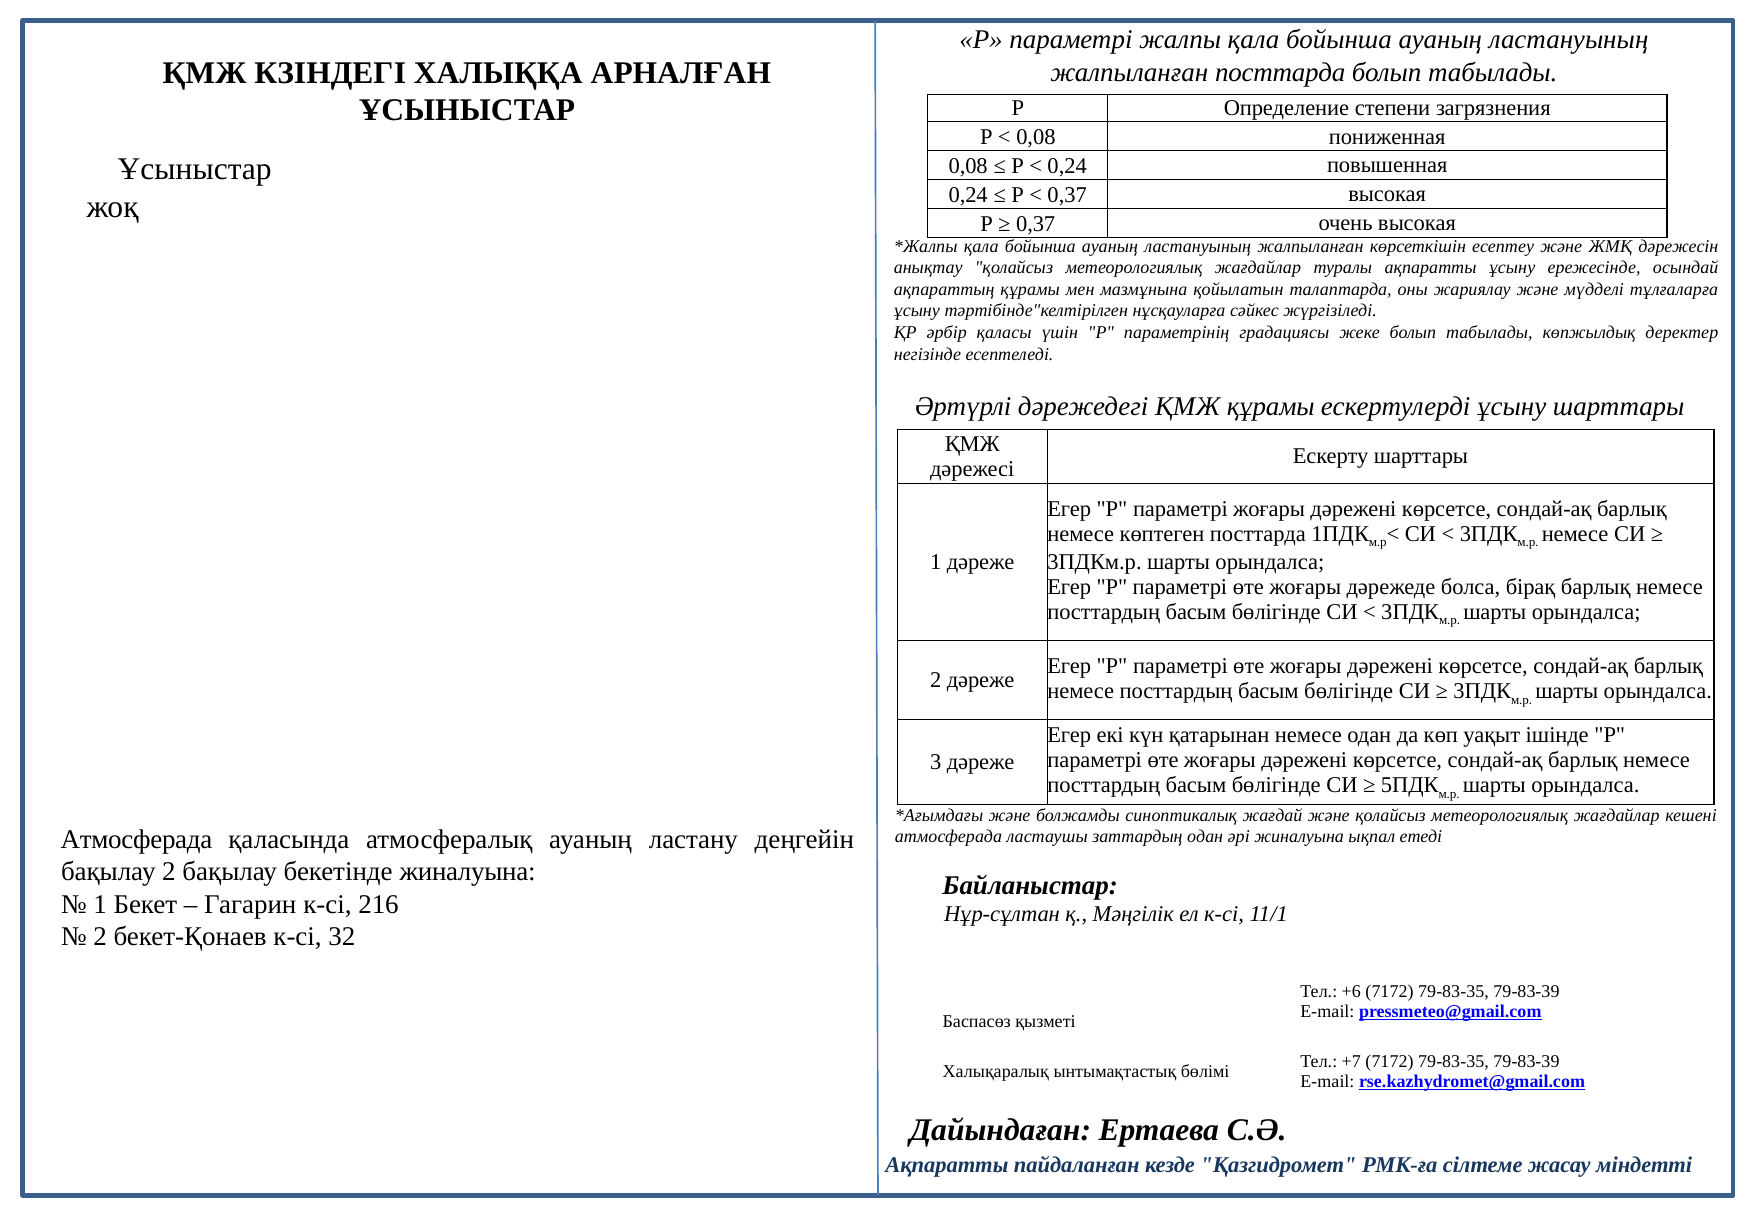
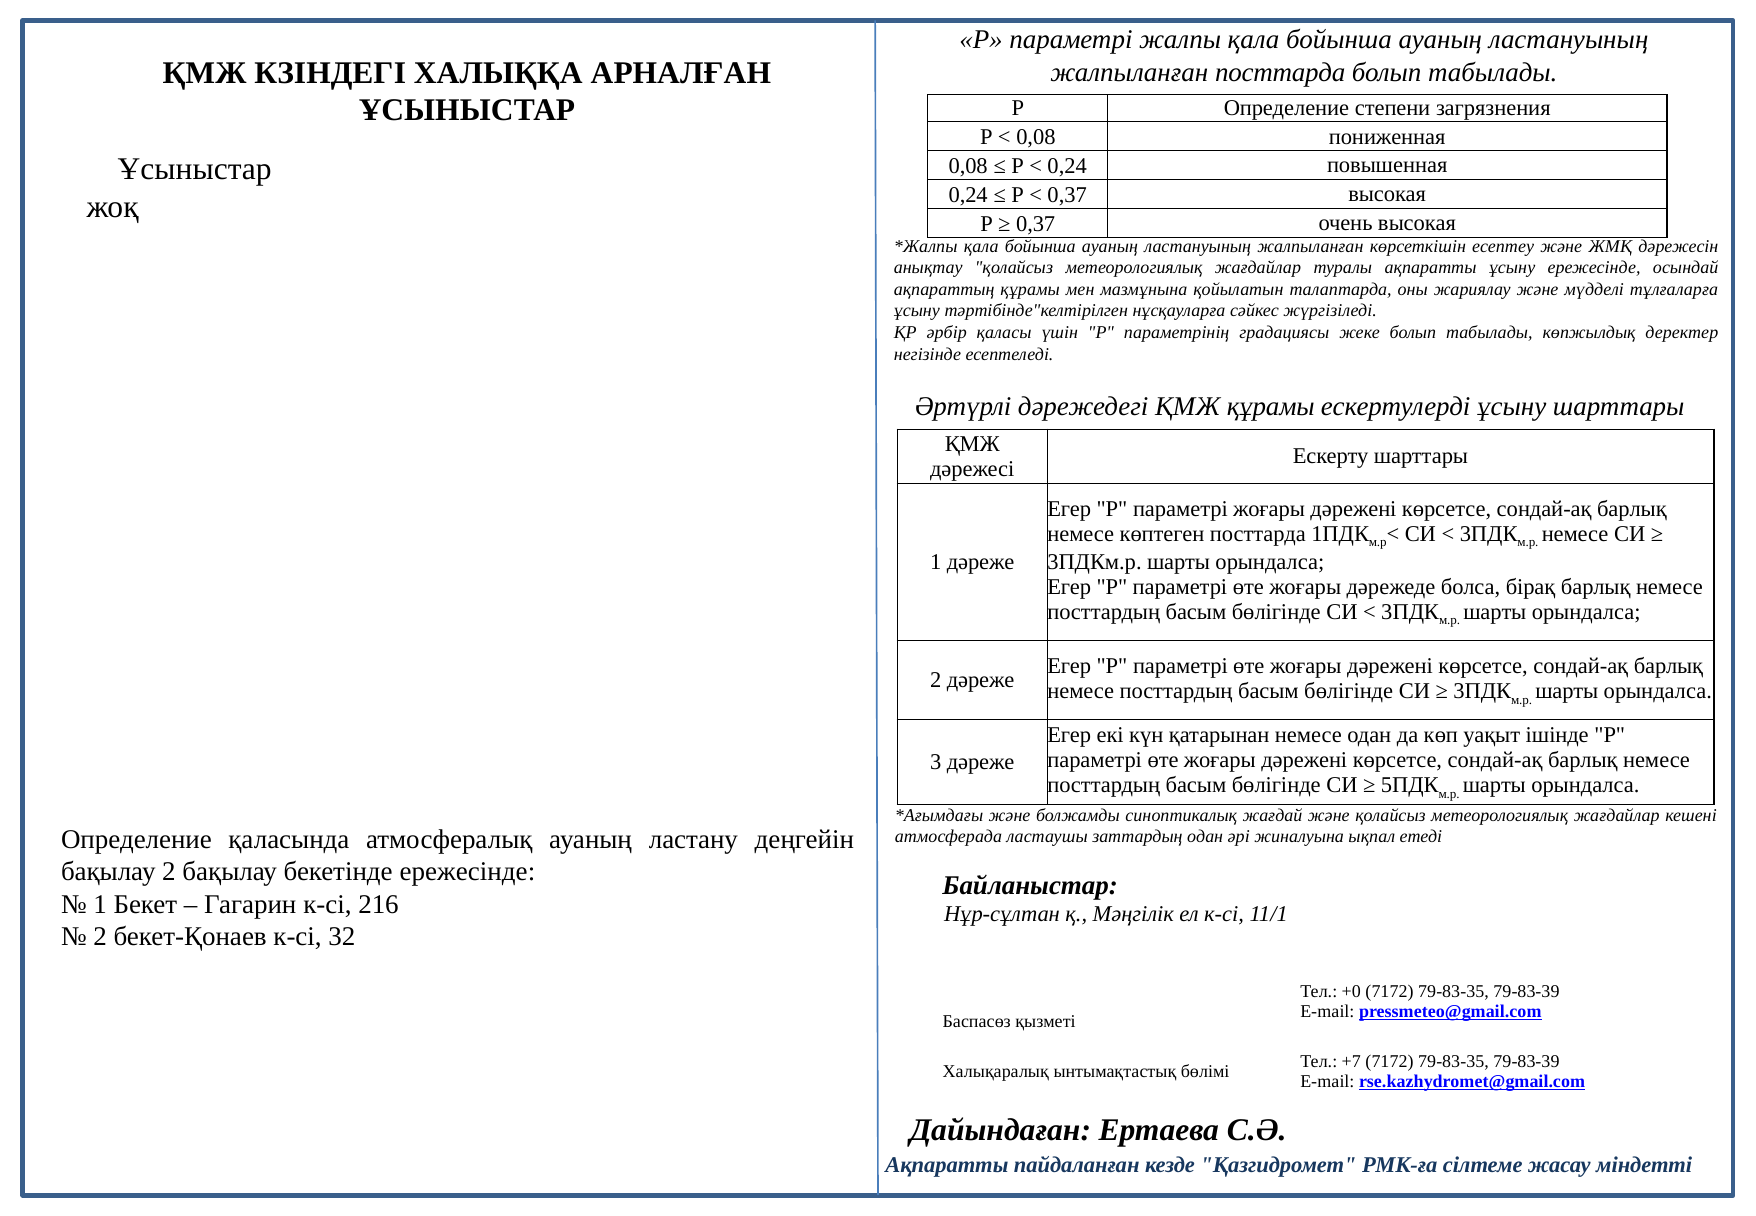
Атмосферада: Атмосферада -> Определение (136, 839)
бекетінде жиналуына: жиналуына -> ережесінде (467, 872)
+6: +6 -> +0 (1351, 991)
